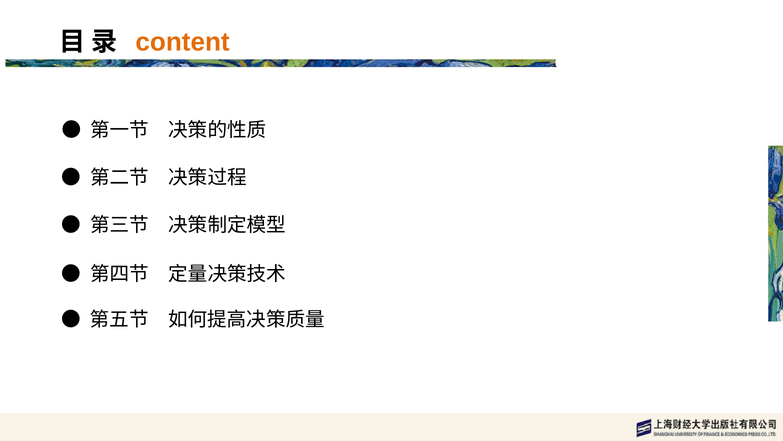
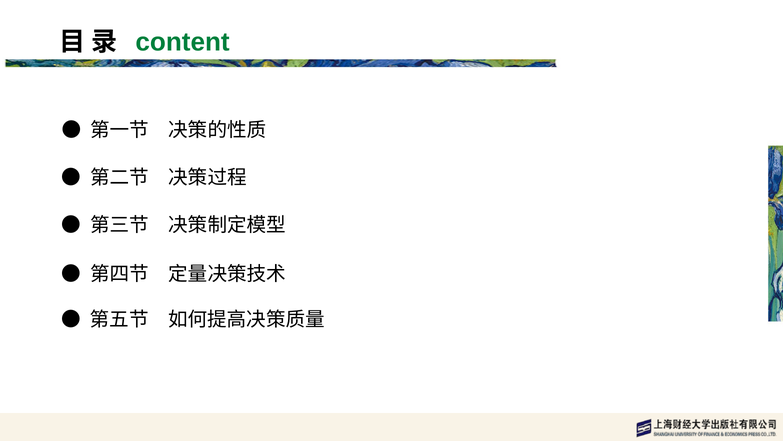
content colour: orange -> green (183, 42)
